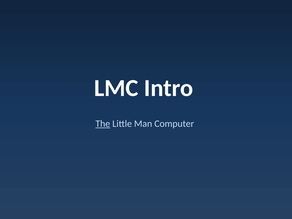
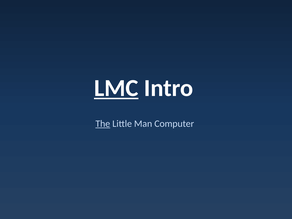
LMC underline: none -> present (116, 88)
